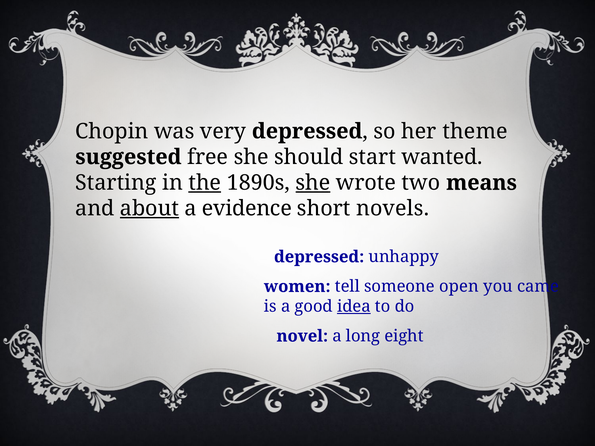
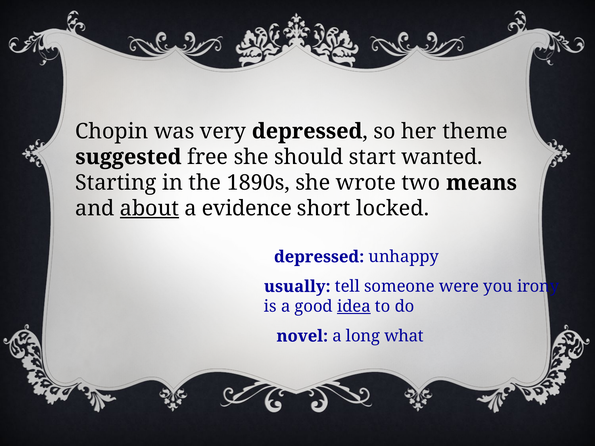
the underline: present -> none (205, 183)
she underline: present -> none (313, 183)
novels: novels -> locked (393, 209)
women: women -> usually (297, 287)
open: open -> were (459, 287)
came: came -> irony (538, 287)
eight: eight -> what (404, 336)
